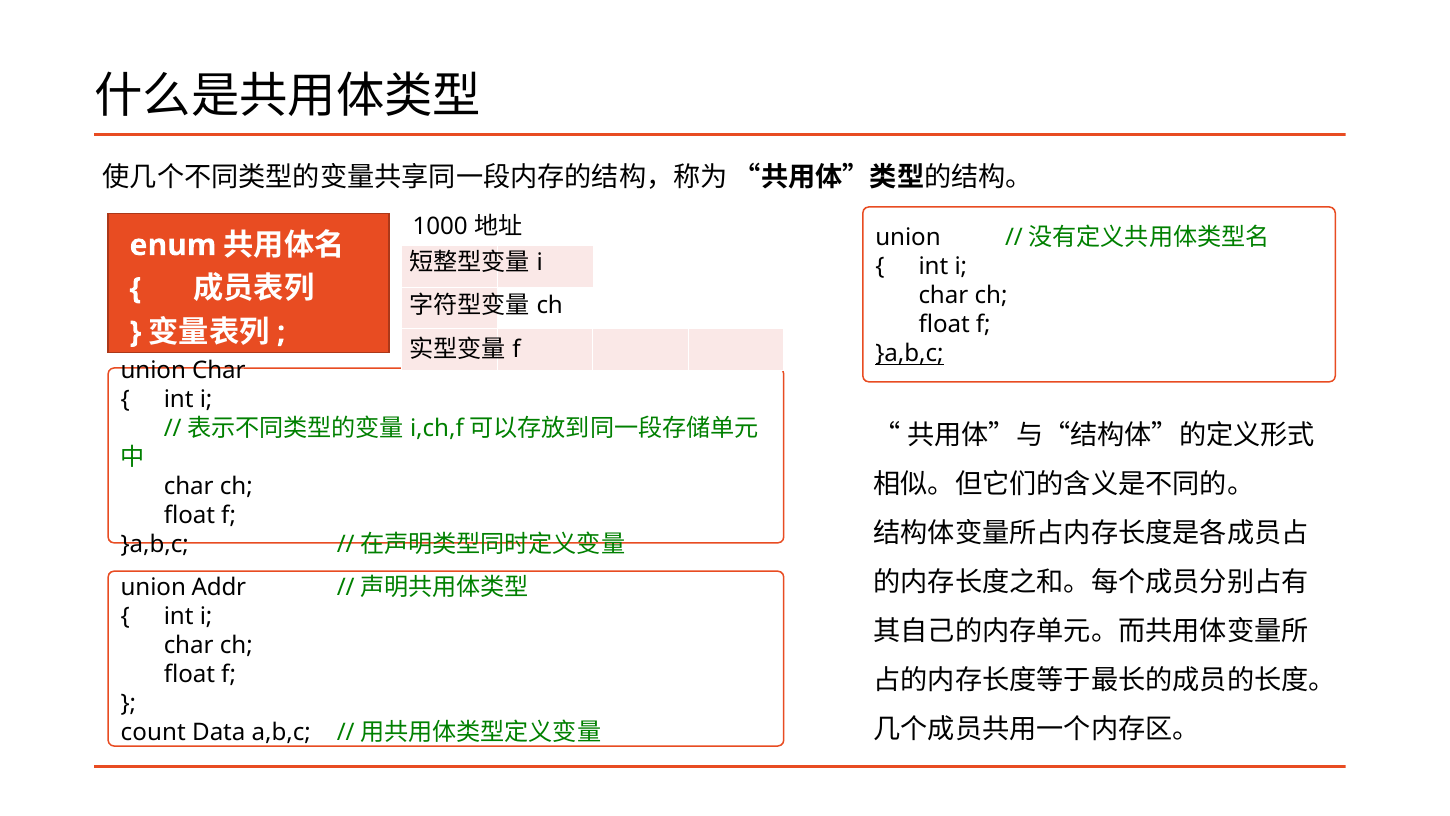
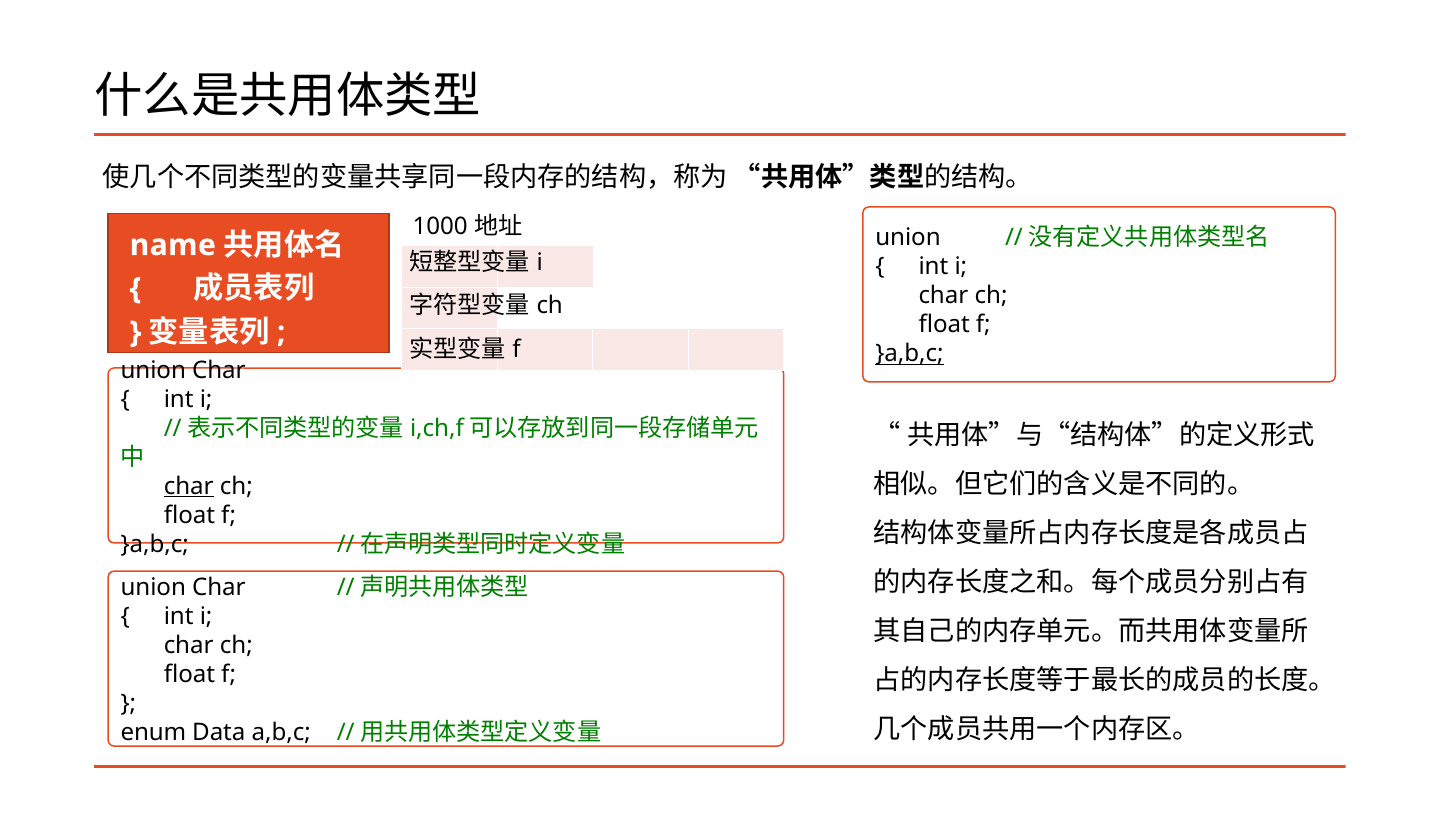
enum: enum -> name (173, 245)
char underline: none -> present (189, 486)
Addr: Addr -> Char (219, 587)
count: count -> enum (153, 732)
